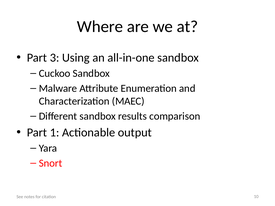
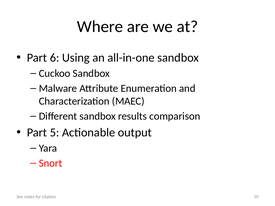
3: 3 -> 6 (55, 58)
1: 1 -> 5 (55, 133)
